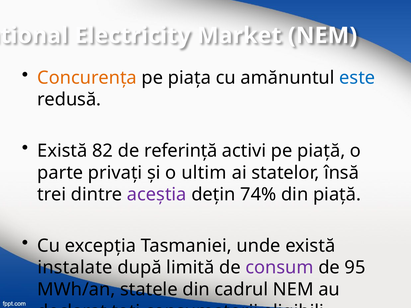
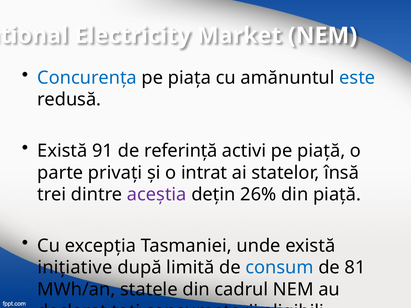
Concurenţa colour: orange -> blue (87, 78)
82: 82 -> 91 (103, 151)
ultim: ultim -> intrat (204, 173)
74%: 74% -> 26% (258, 195)
instalate: instalate -> iniţiative (75, 268)
consum colour: purple -> blue (280, 268)
95: 95 -> 81 (355, 268)
